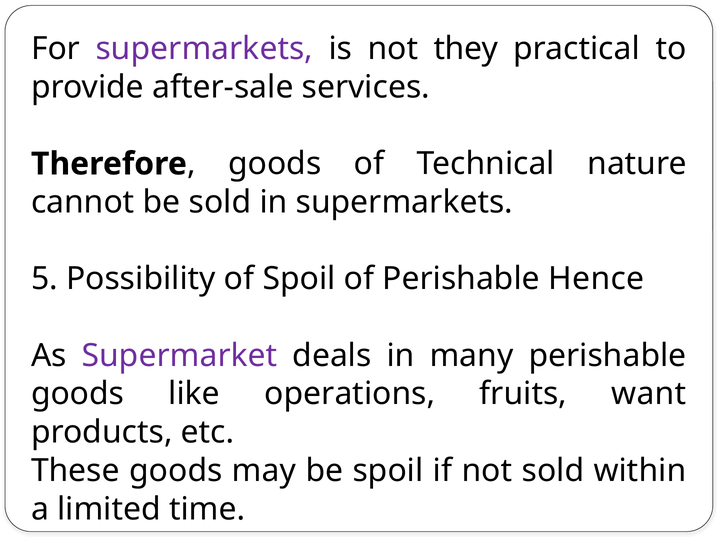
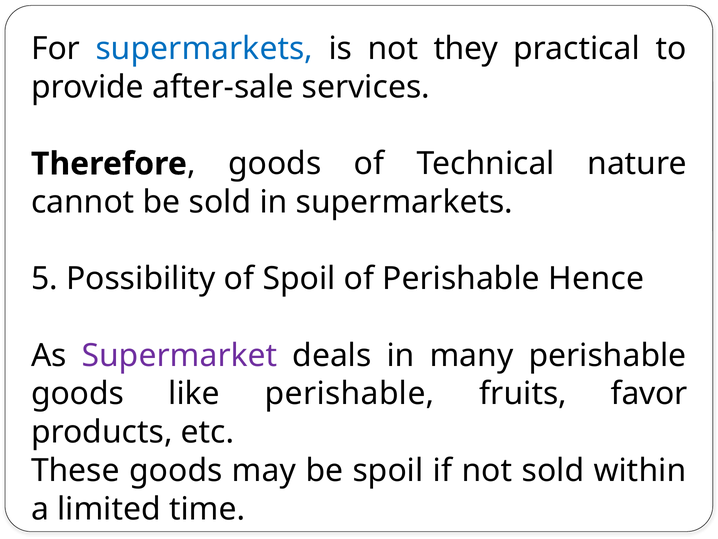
supermarkets colour: purple -> blue (204, 49)
like operations: operations -> perishable (350, 394)
want: want -> favor (649, 394)
